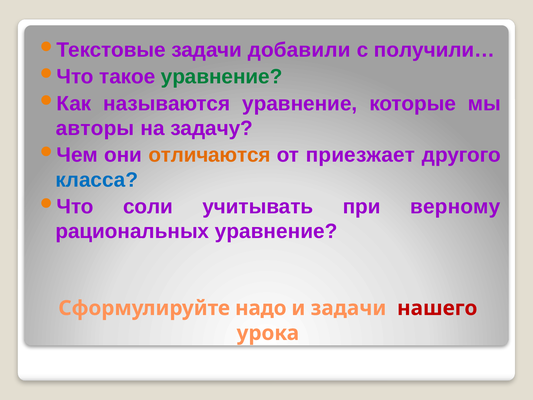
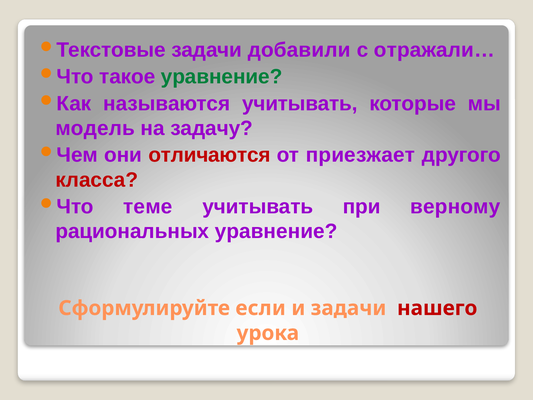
получили…: получили… -> отражали… (434, 50)
называются уравнение: уравнение -> учитывать (300, 103)
авторы: авторы -> модель (95, 128)
отличаются colour: orange -> red (209, 155)
класса colour: blue -> red (97, 180)
соли: соли -> теме (148, 206)
надо: надо -> если (261, 308)
